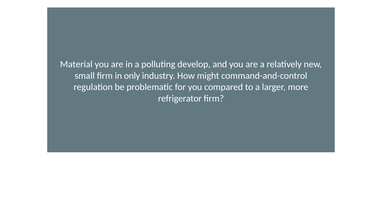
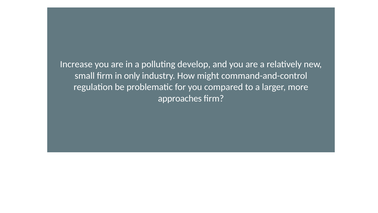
Material: Material -> Increase (76, 64)
refrigerator: refrigerator -> approaches (180, 98)
